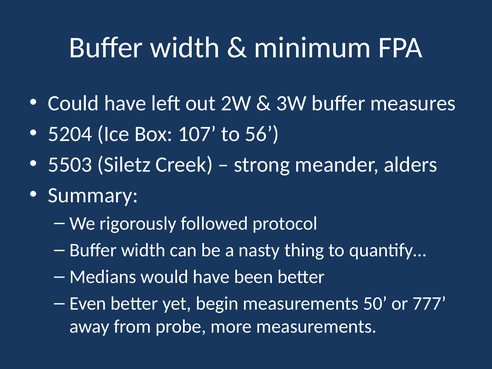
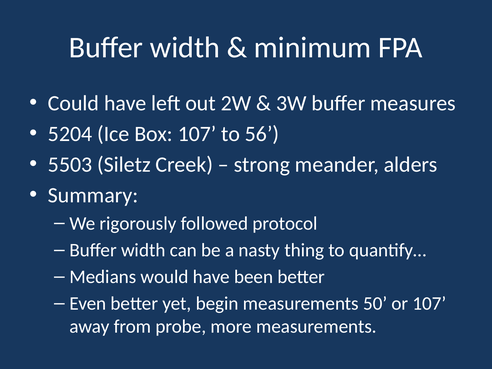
or 777: 777 -> 107 (429, 304)
